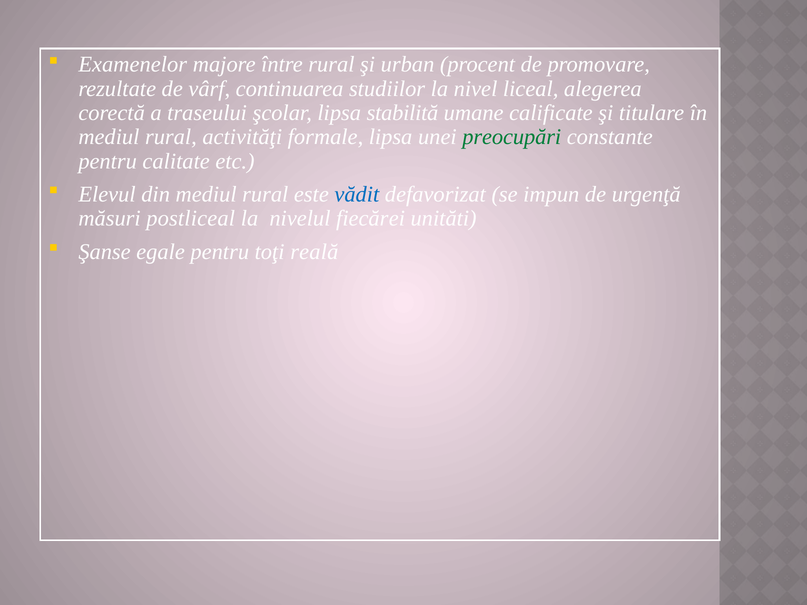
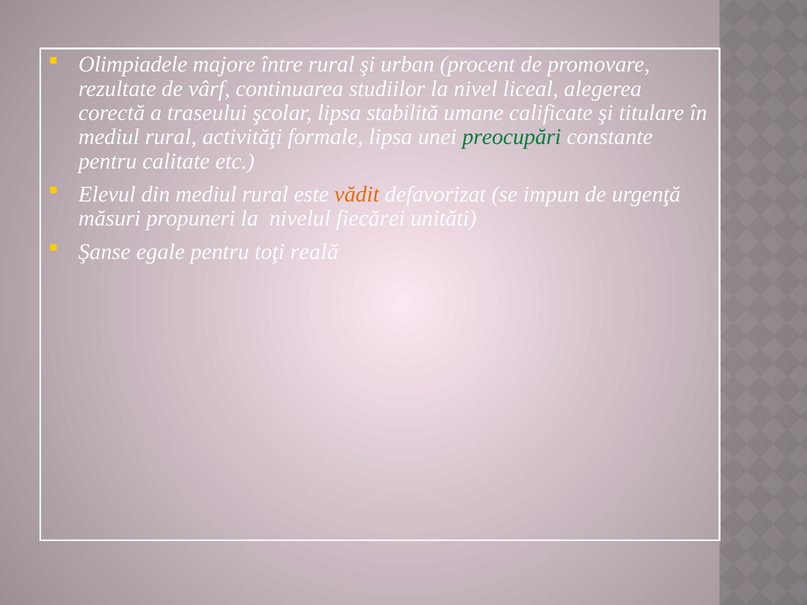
Examenelor: Examenelor -> Olimpiadele (133, 64)
vădit colour: blue -> orange (357, 194)
postliceal: postliceal -> propuneri (191, 219)
